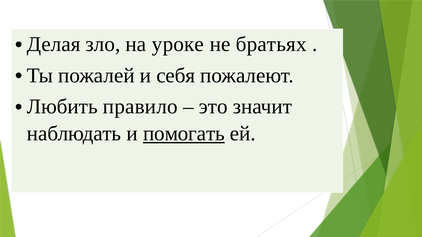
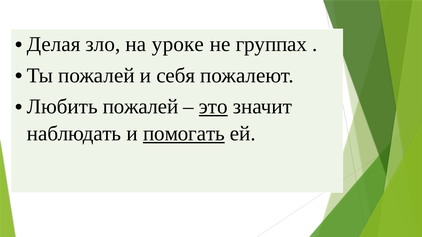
братьях: братьях -> группах (271, 44)
Любить правило: правило -> пожалей (141, 107)
это underline: none -> present (213, 107)
